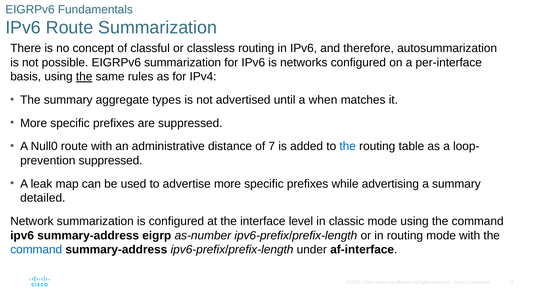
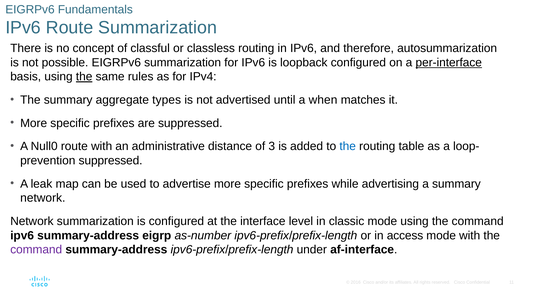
networks: networks -> loopback (304, 62)
per-interface underline: none -> present (449, 62)
7: 7 -> 3 (272, 146)
detailed: detailed -> network (43, 198)
in routing: routing -> access (405, 235)
command colour: blue -> purple (36, 249)
